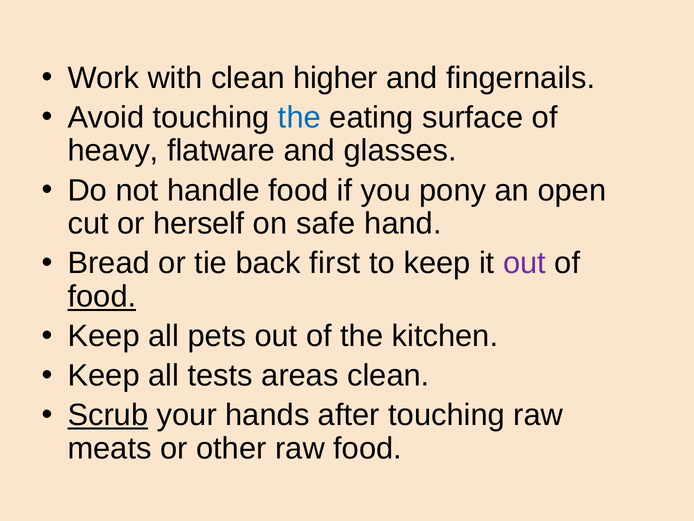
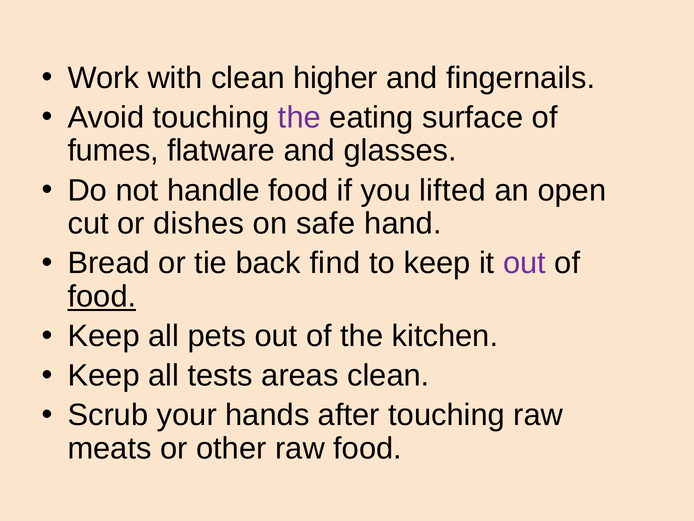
the colour: blue -> purple (299, 117)
heavy: heavy -> fumes (113, 151)
pony: pony -> lifted (452, 190)
herself: herself -> dishes (199, 223)
first: first -> find (335, 263)
Scrub underline: present -> none (108, 415)
